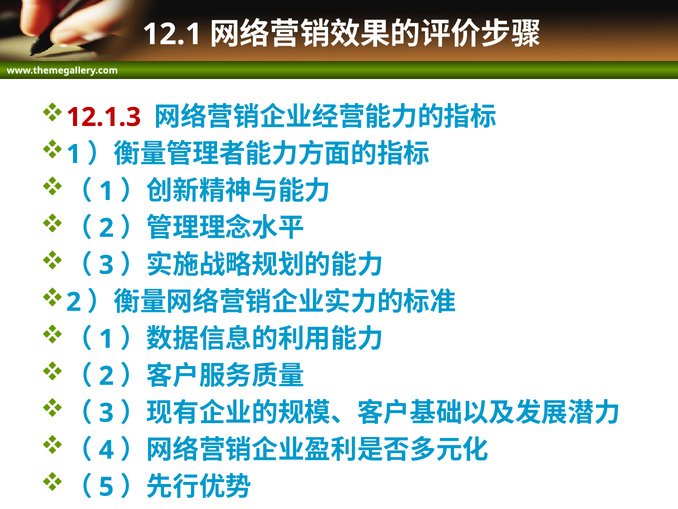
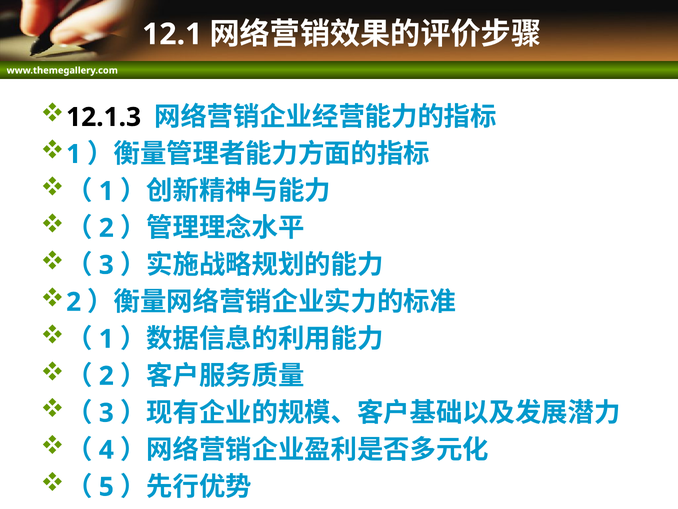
12.1.3 colour: red -> black (104, 117)
